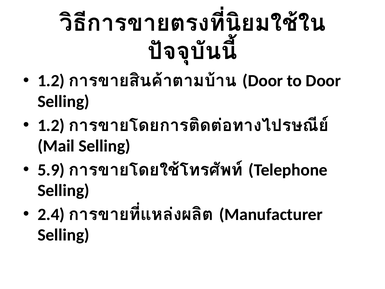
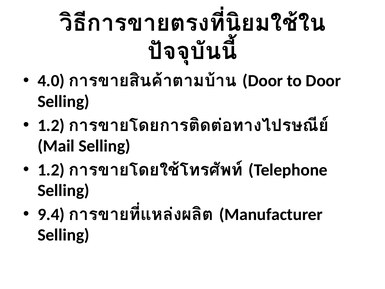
1.2: 1.2 -> 4.0 (51, 81)
5.9: 5.9 -> 1.2 (51, 170)
2.4: 2.4 -> 9.4 (51, 214)
